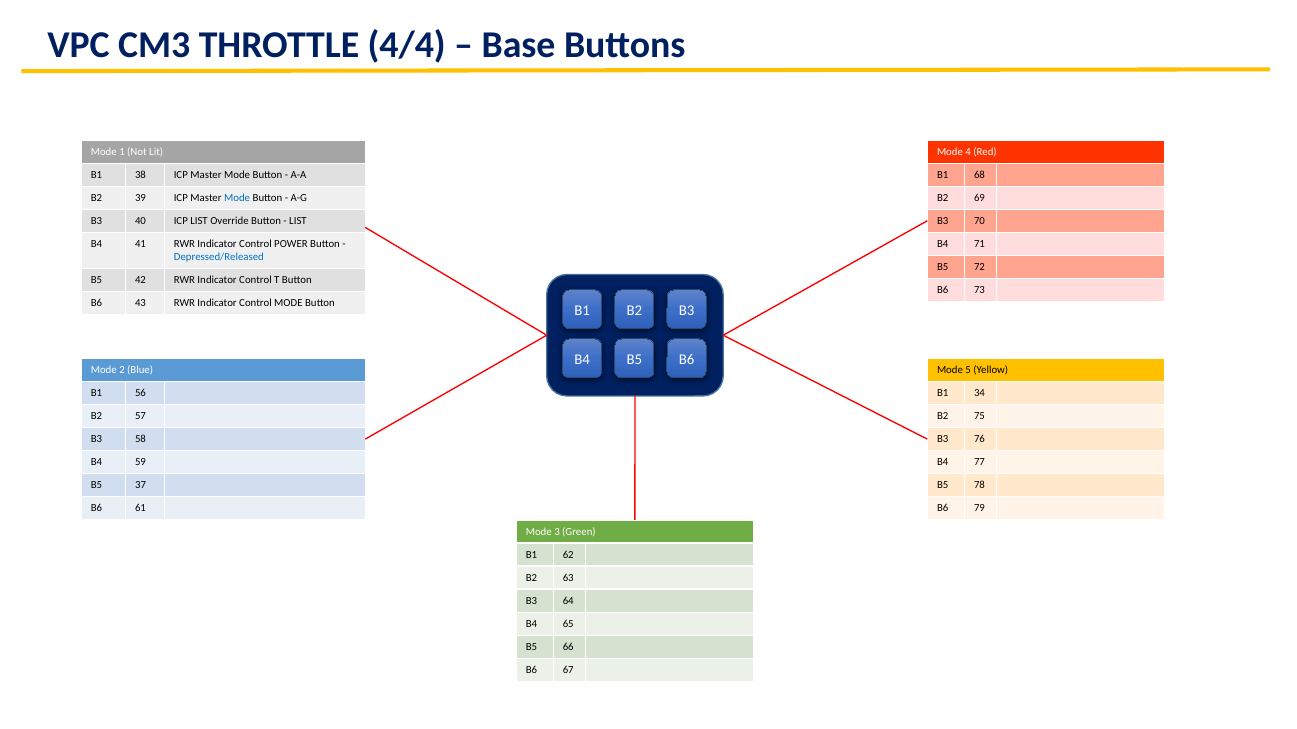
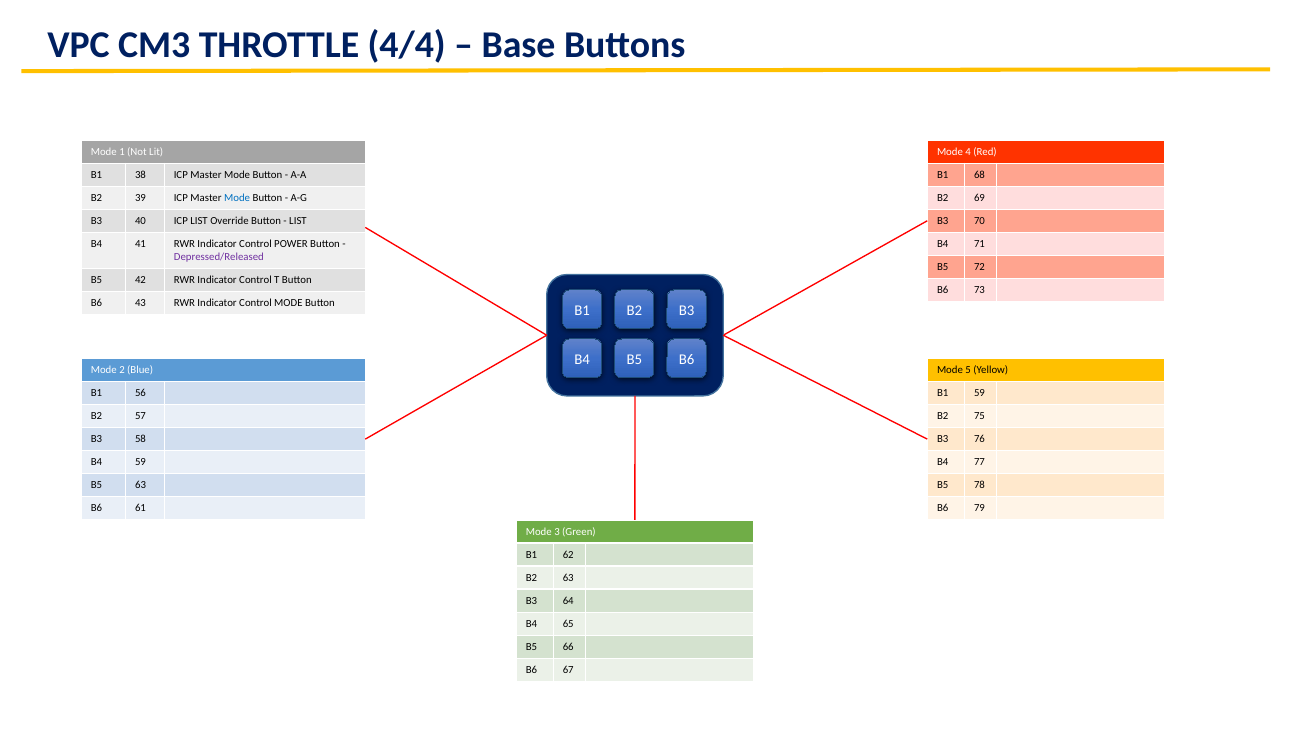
Depressed/Released colour: blue -> purple (219, 257)
B1 34: 34 -> 59 (979, 394)
B5 37: 37 -> 63 (141, 486)
